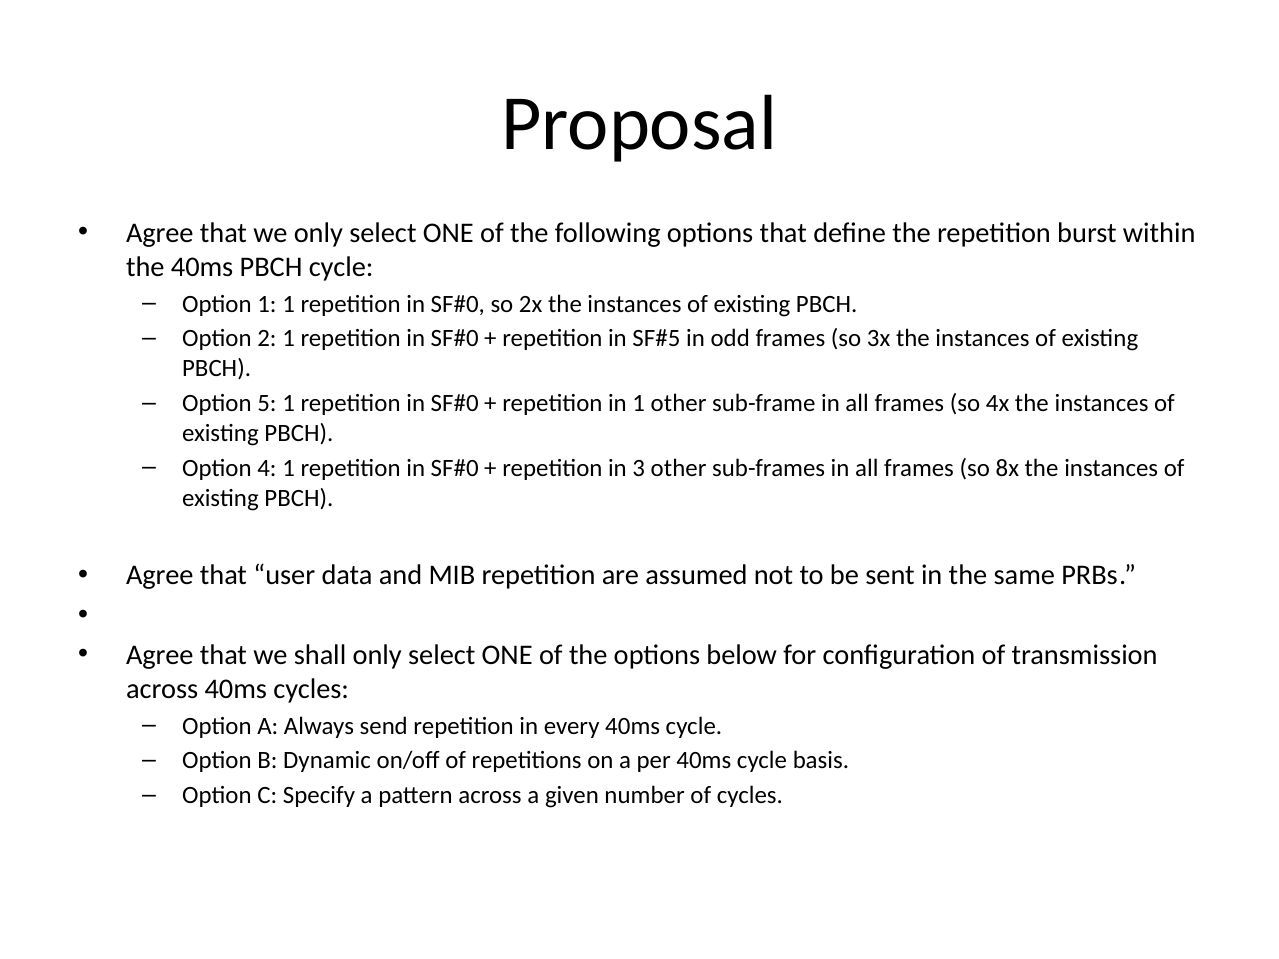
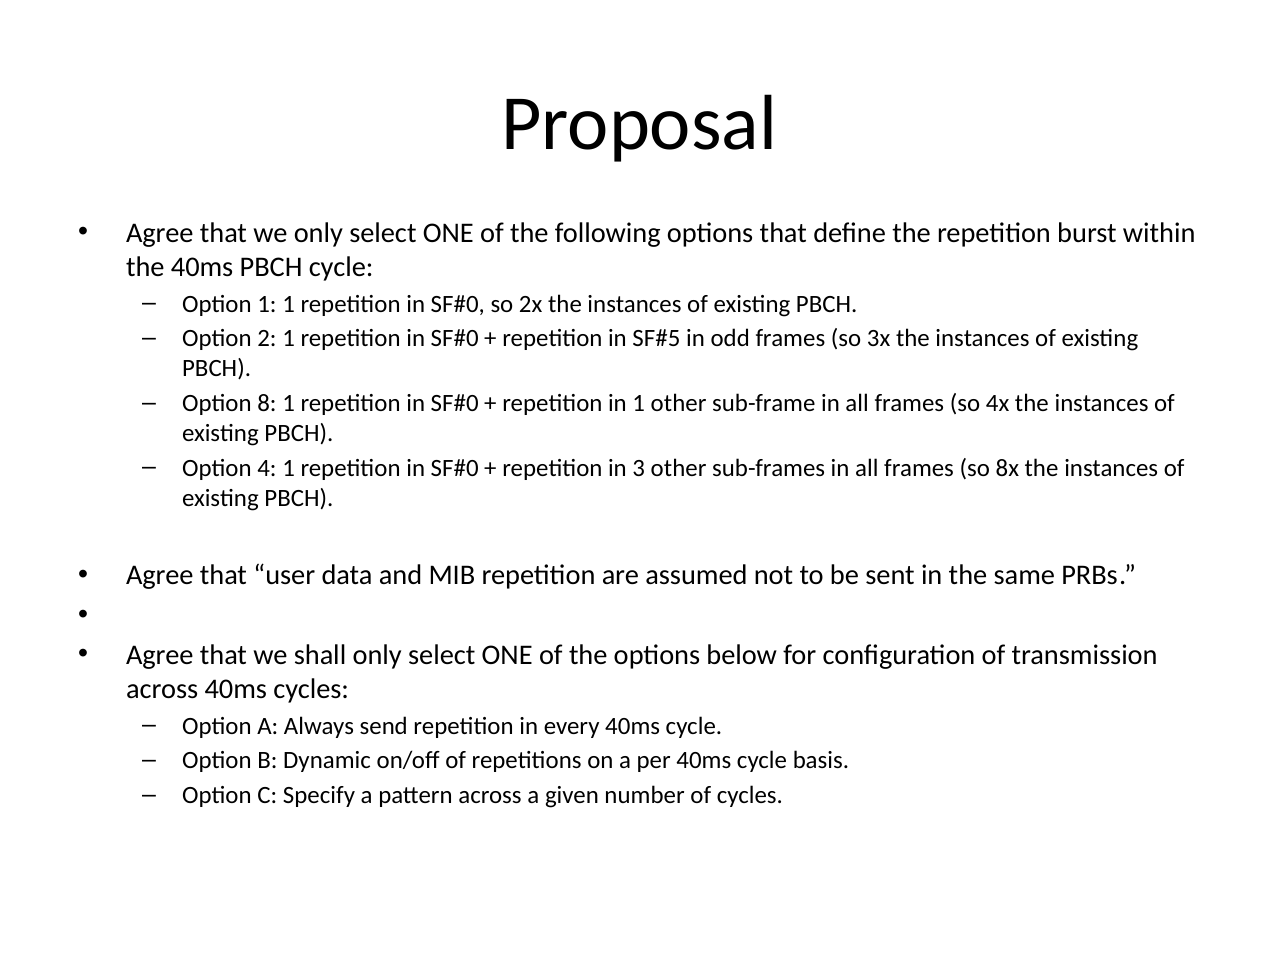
5: 5 -> 8 (267, 403)
